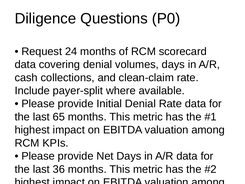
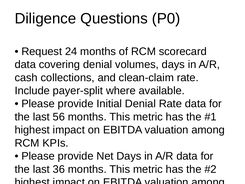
65: 65 -> 56 (59, 117)
